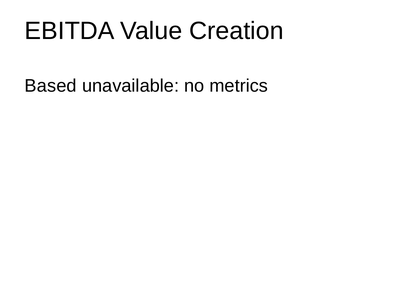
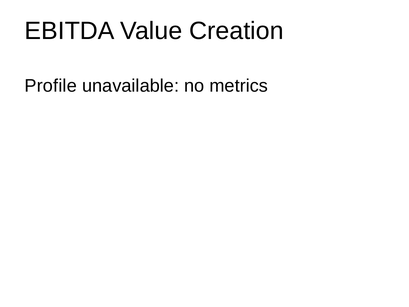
Based: Based -> Profile (51, 86)
